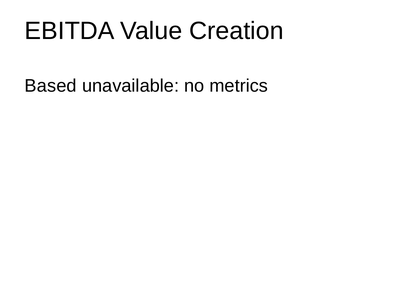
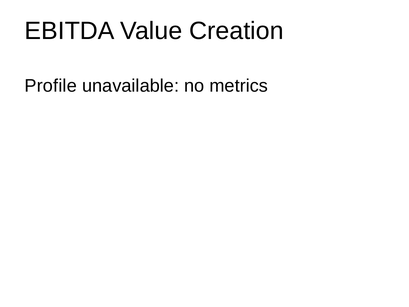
Based: Based -> Profile (51, 86)
